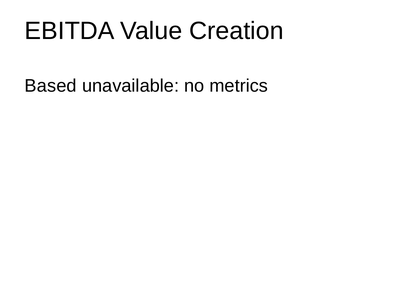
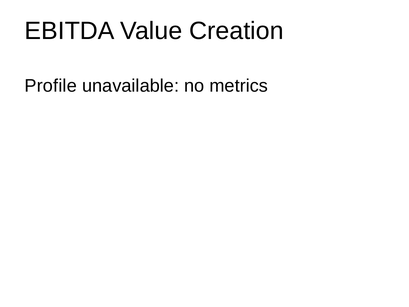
Based: Based -> Profile (51, 86)
